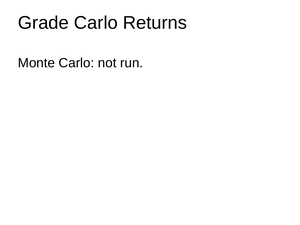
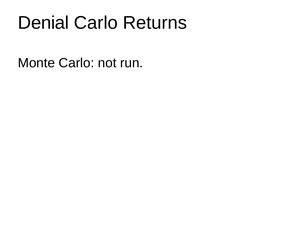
Grade: Grade -> Denial (43, 23)
